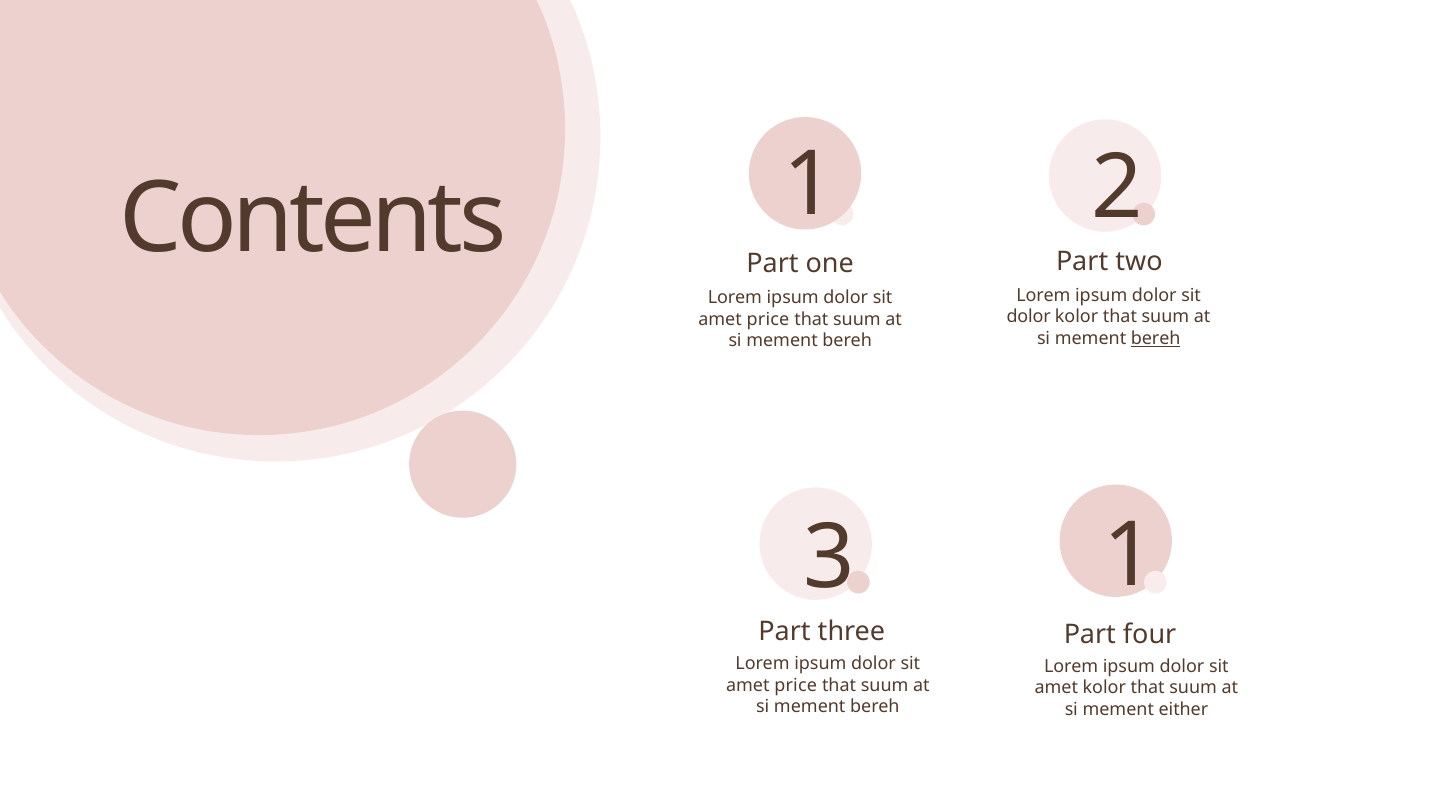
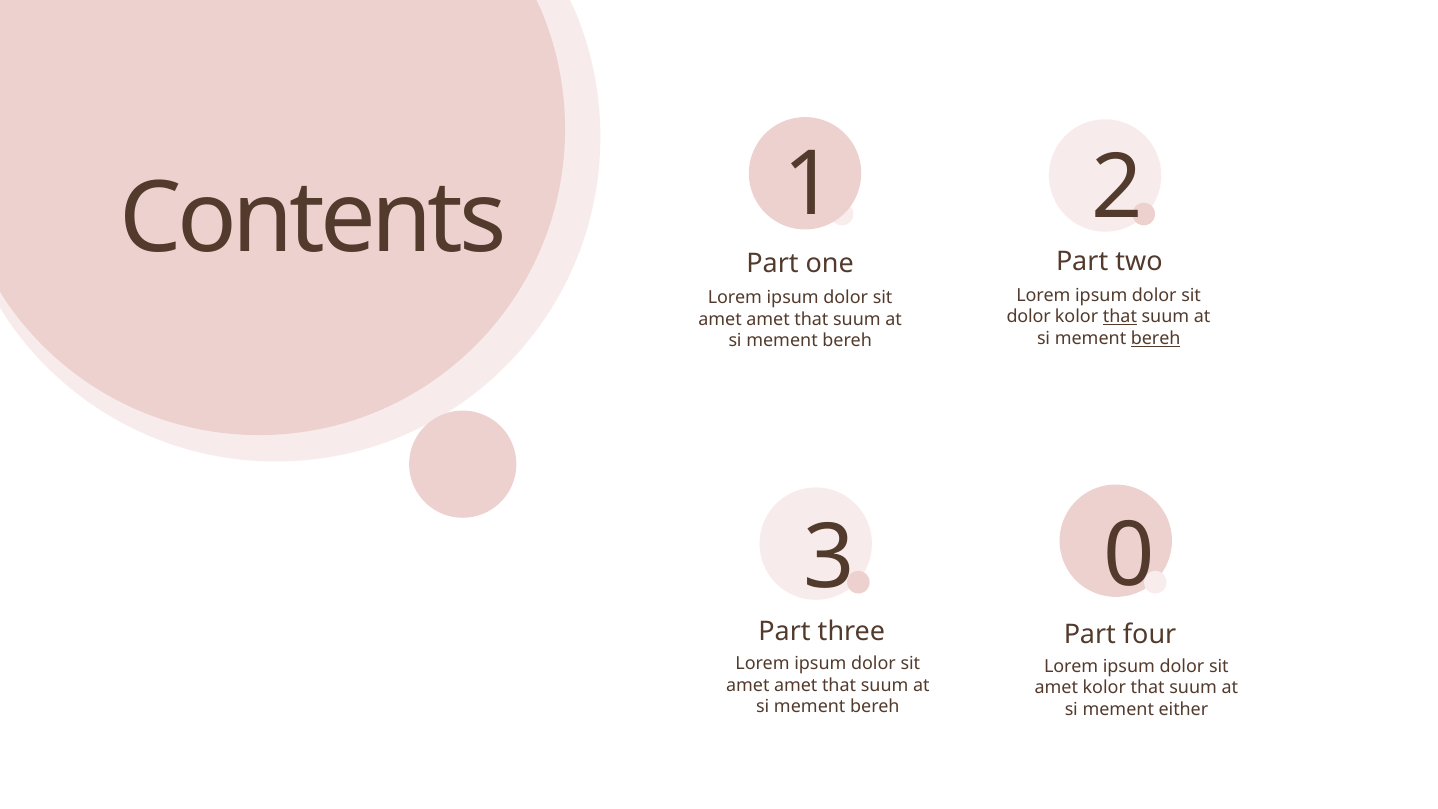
that underline: none -> present (1120, 317)
price: price -> amet (768, 319)
3 1: 1 -> 0 (1130, 556)
price: price -> amet (796, 685)
